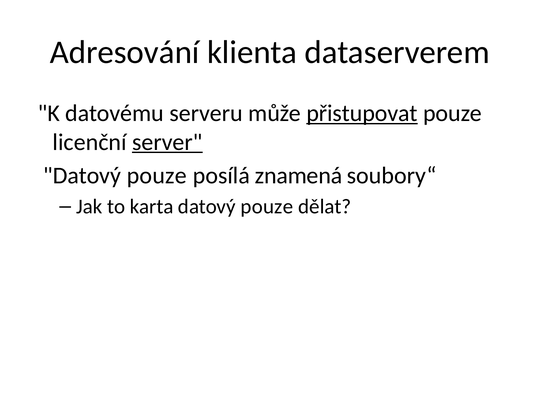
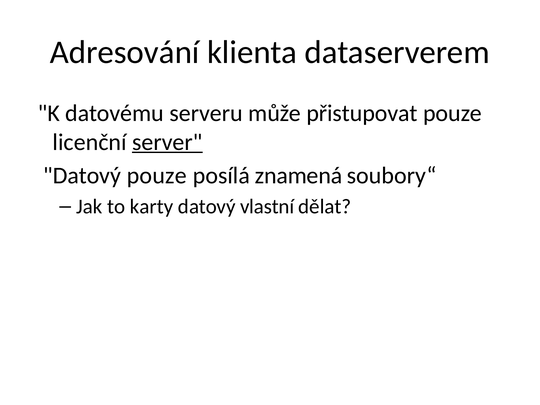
přistupovat underline: present -> none (362, 113)
karta: karta -> karty (152, 207)
pouze: pouze -> vlastní (267, 207)
